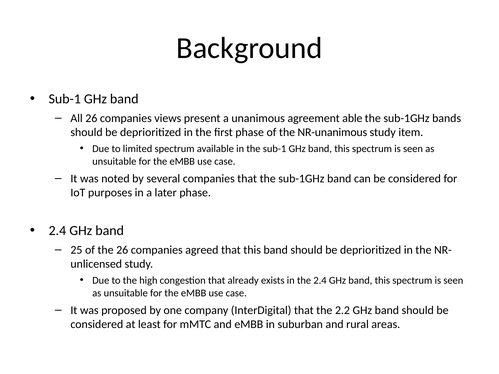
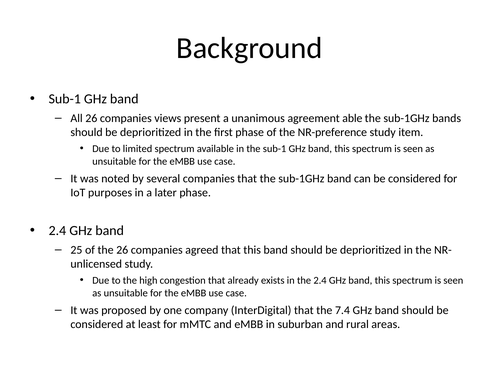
NR-unanimous: NR-unanimous -> NR-preference (332, 132)
2.2: 2.2 -> 7.4 (342, 310)
